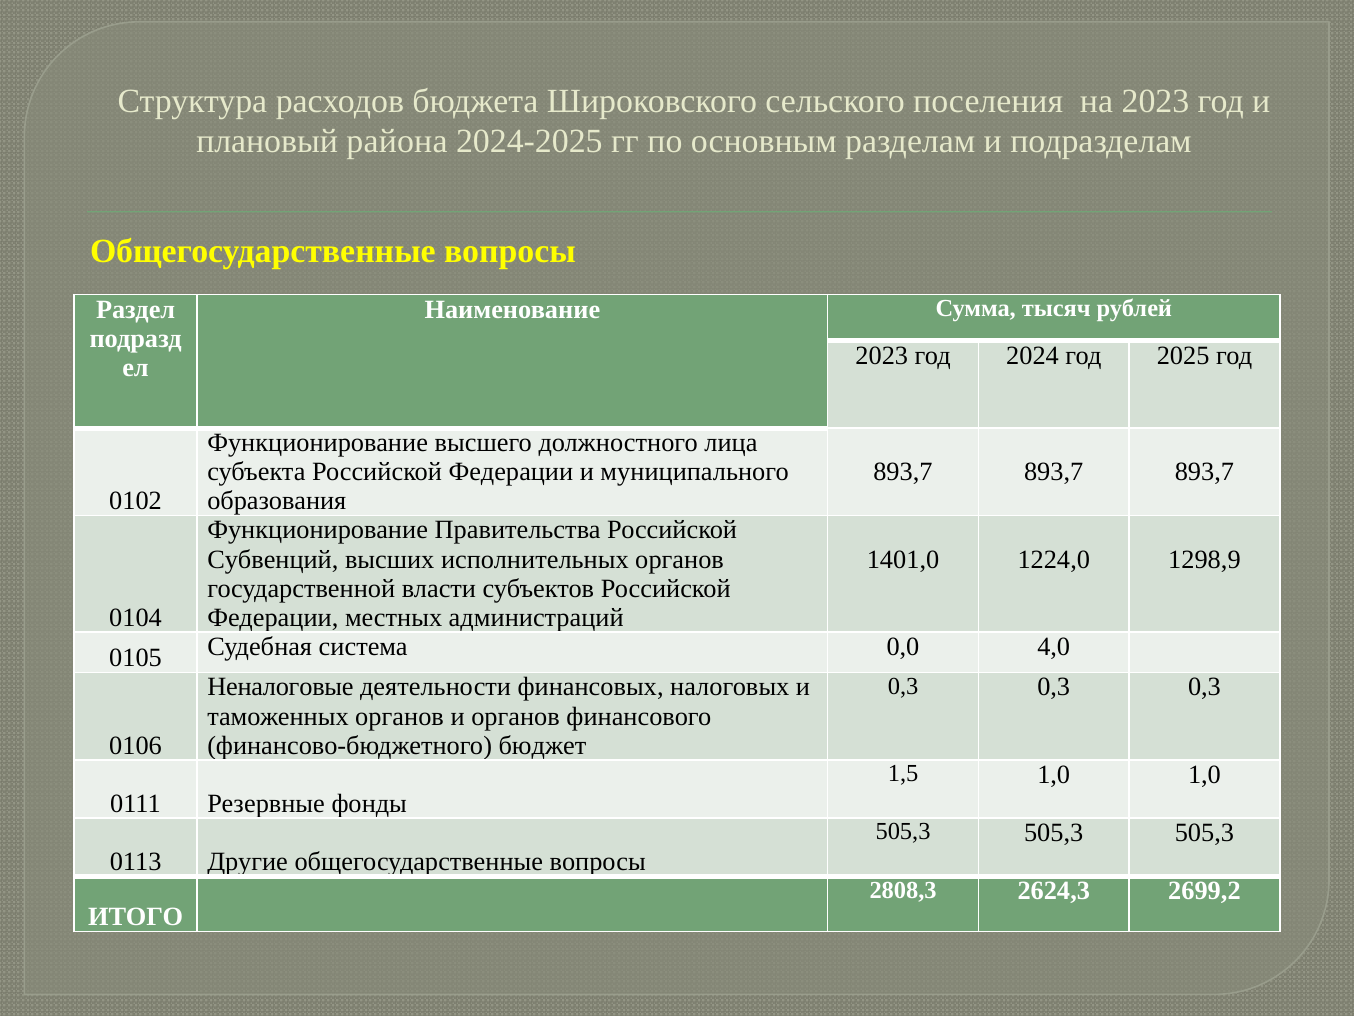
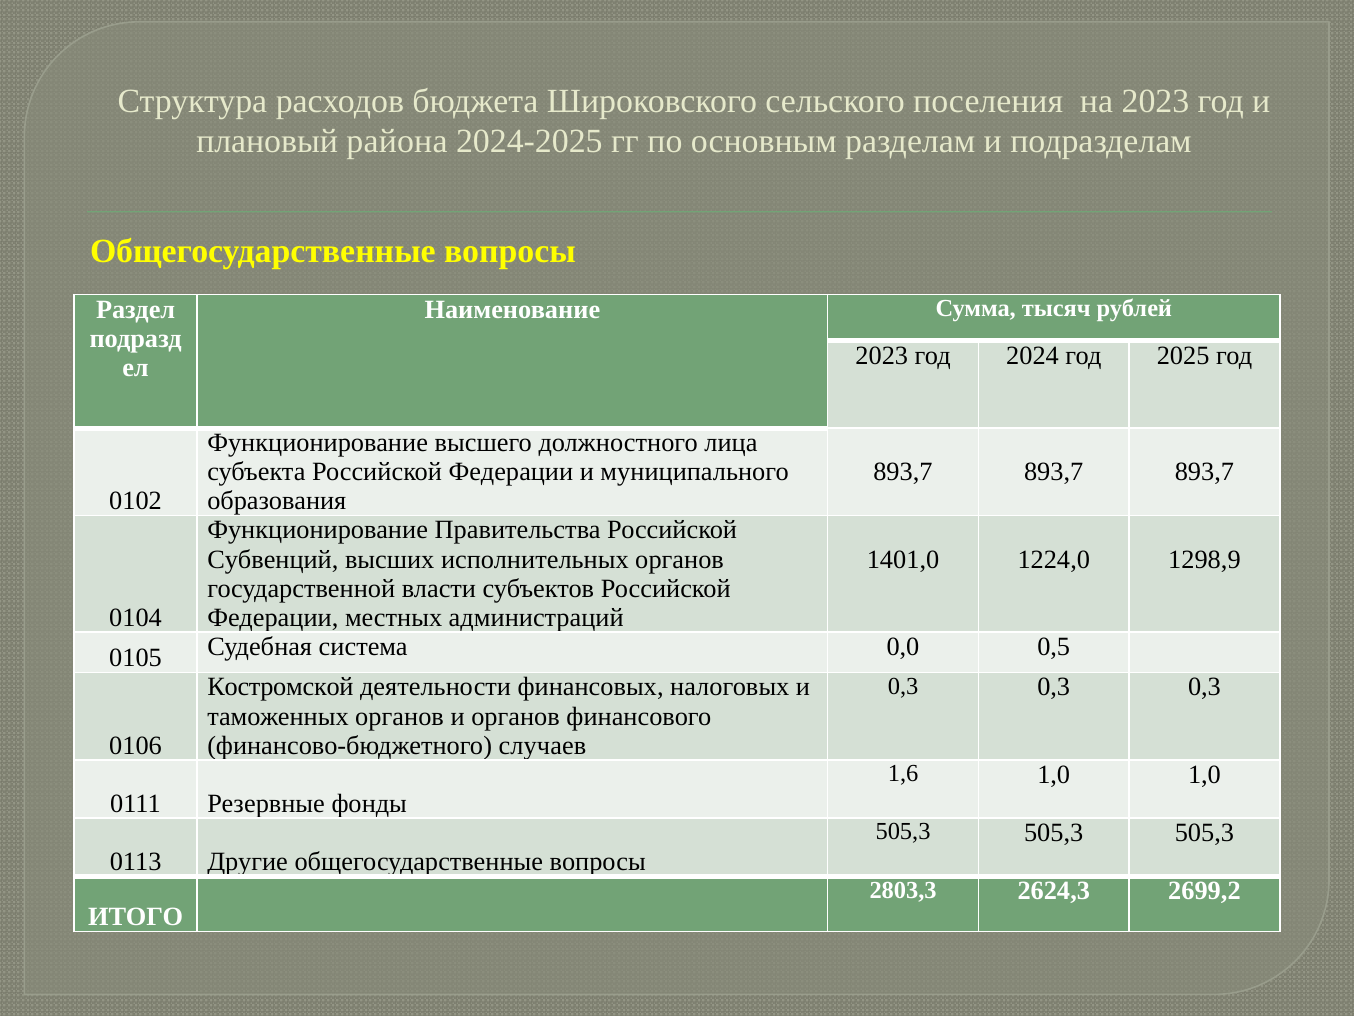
4,0: 4,0 -> 0,5 (1054, 647)
Неналоговые: Неналоговые -> Костромской (280, 687)
бюджет: бюджет -> случаев (542, 745)
1,5: 1,5 -> 1,6 (903, 773)
2808,3: 2808,3 -> 2803,3 (903, 890)
